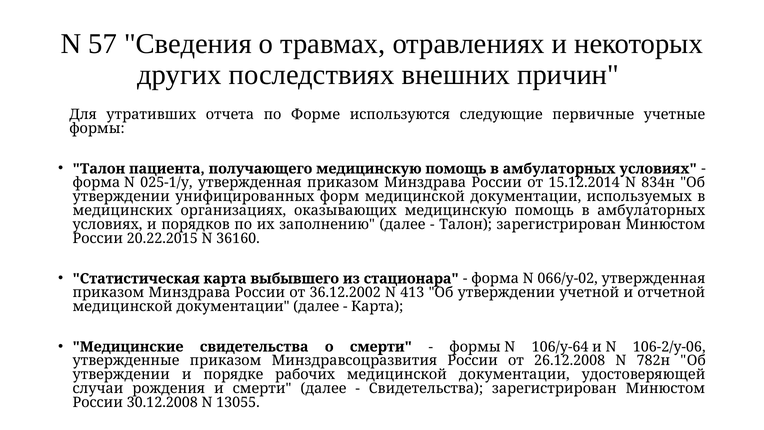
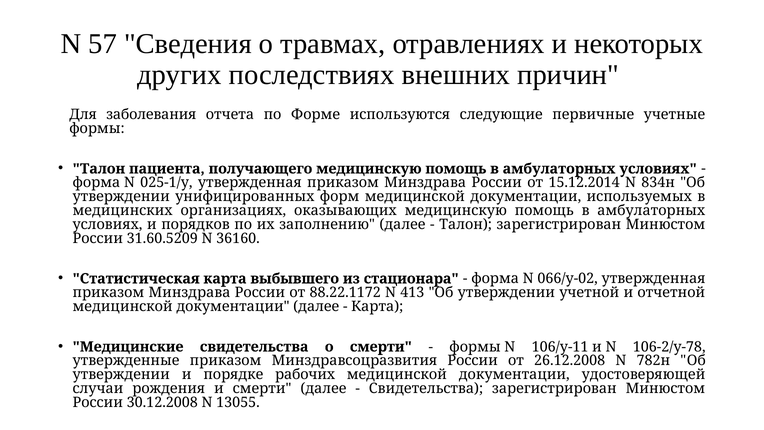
утративших: утративших -> заболевания (151, 114)
20.22.2015: 20.22.2015 -> 31.60.5209 (162, 238)
36.12.2002: 36.12.2002 -> 88.22.1172 (345, 292)
106/у-64: 106/у-64 -> 106/у-11 (560, 347)
106-2/у-06: 106-2/у-06 -> 106-2/у-78 (669, 347)
